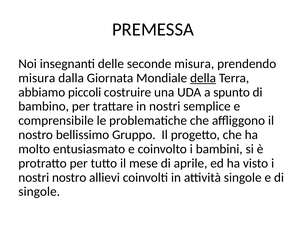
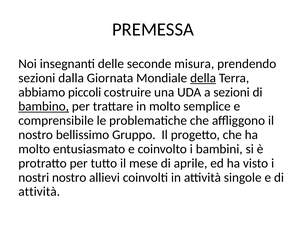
misura: misura -> sezioni (37, 78)
a spunto: spunto -> sezioni (232, 92)
bambino underline: none -> present (44, 107)
in nostri: nostri -> molto (165, 107)
singole: singole -> attività (39, 192)
